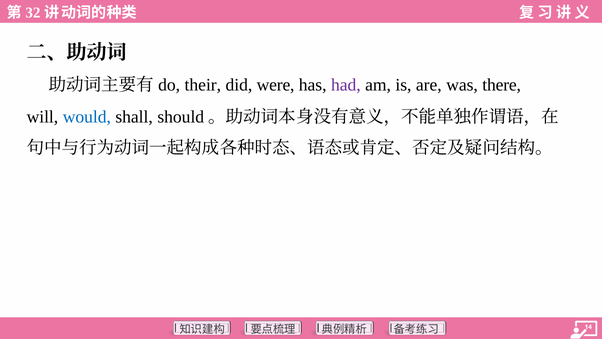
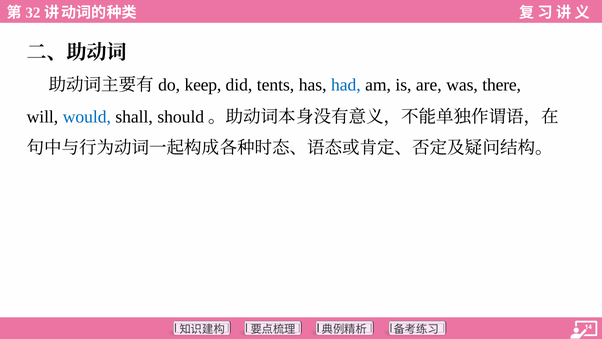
their: their -> keep (203, 85)
were: were -> tents (276, 85)
had colour: purple -> blue (346, 85)
